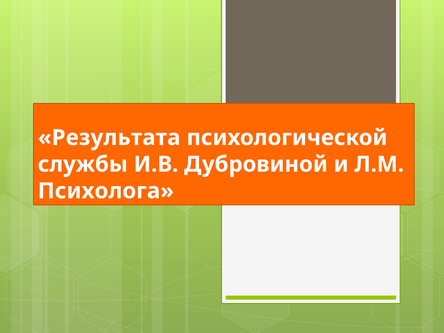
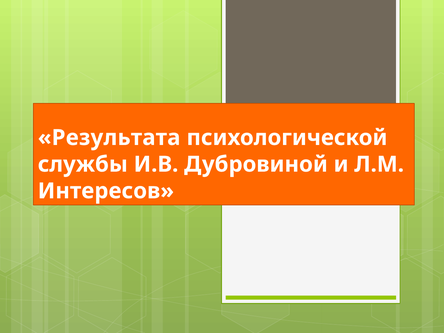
Психолога: Психолога -> Интересов (106, 191)
